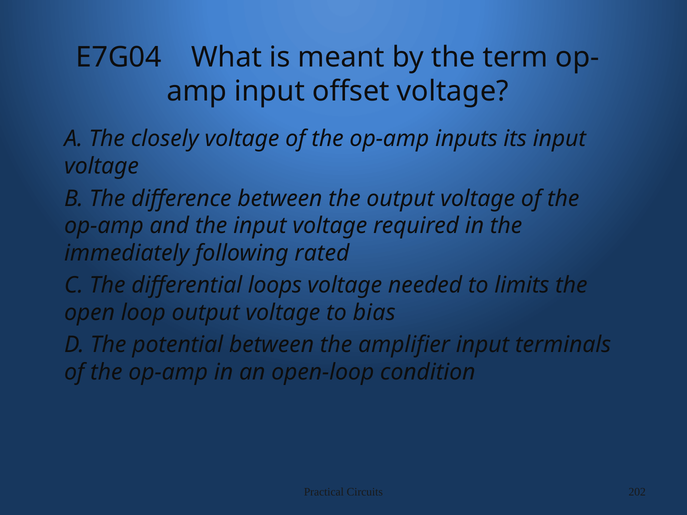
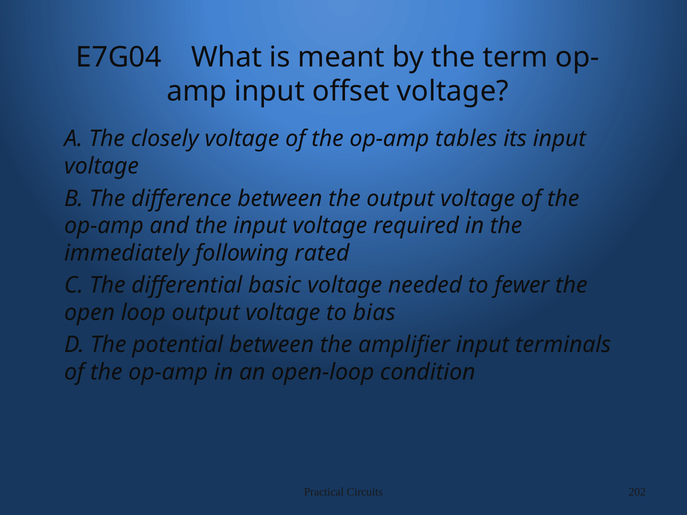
inputs: inputs -> tables (466, 139)
loops: loops -> basic (275, 286)
limits: limits -> fewer (522, 286)
